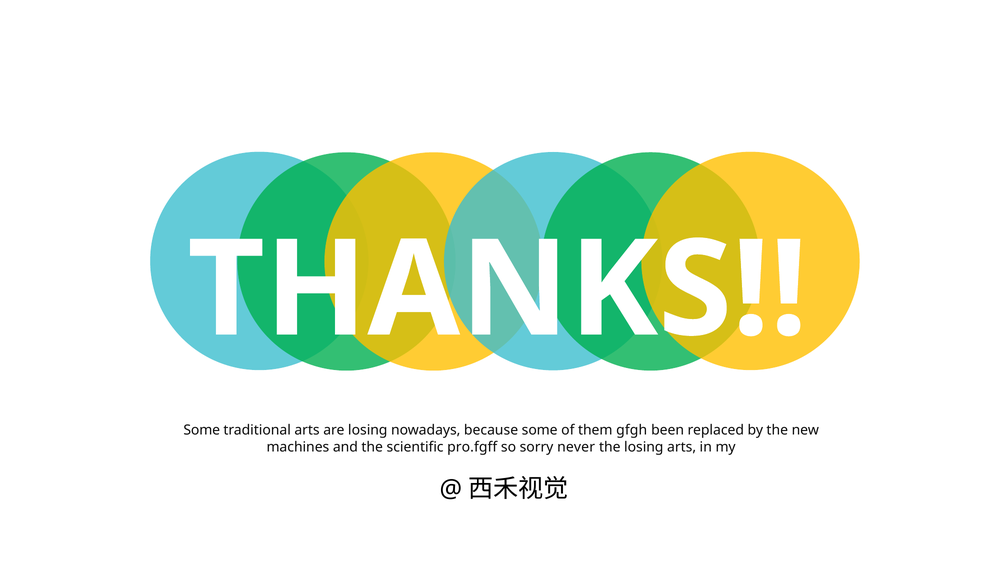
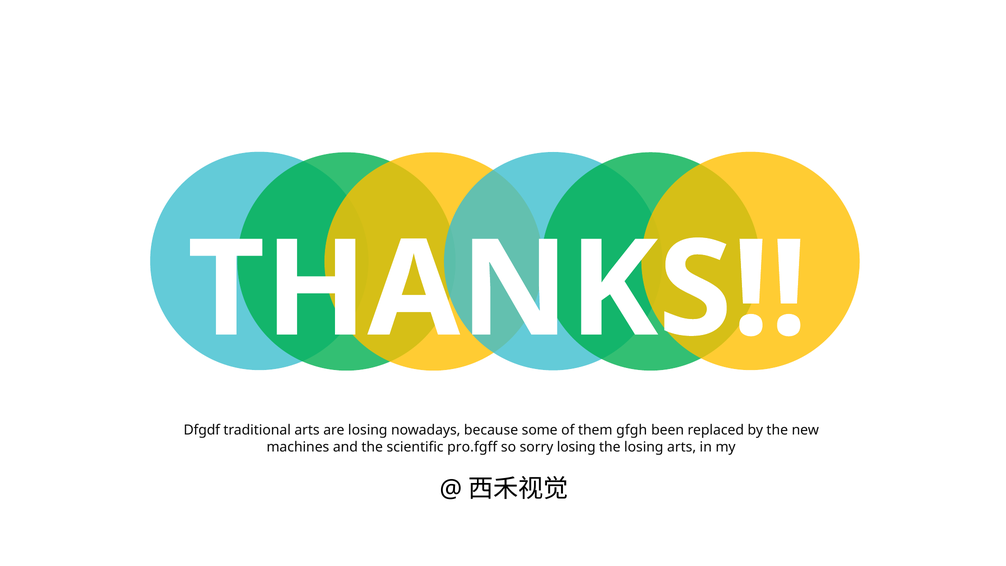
Some: Some -> Dfgdf (202, 430)
sorry never: never -> losing (576, 447)
